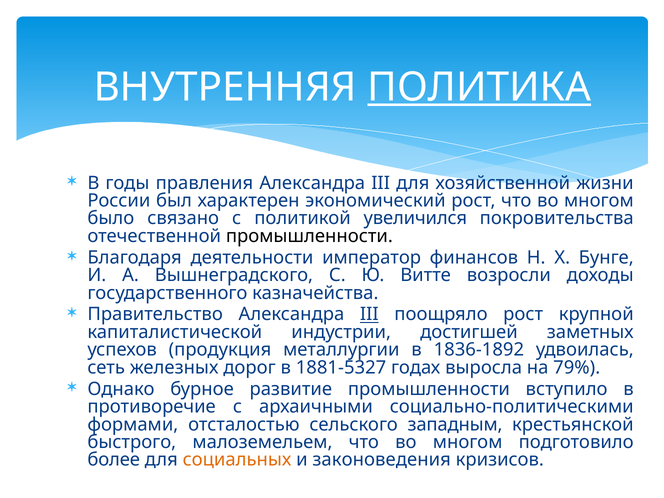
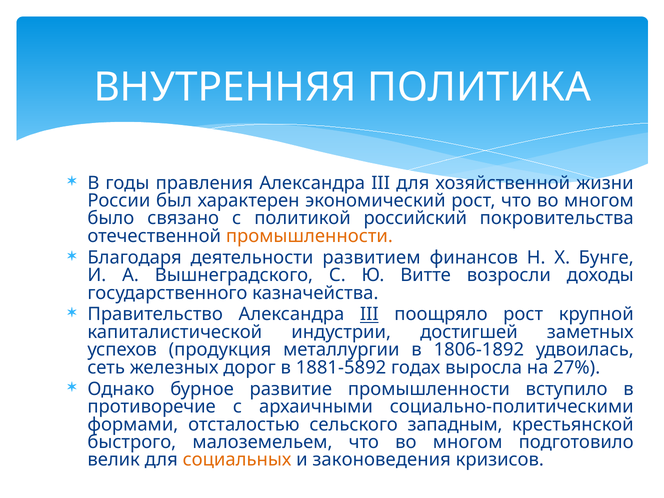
ПОЛИТИКА underline: present -> none (479, 87)
увеличился: увеличился -> российский (415, 218)
промышленности colour: black -> orange (309, 236)
император: император -> развитием (371, 258)
1836-1892: 1836-1892 -> 1806-1892 (479, 350)
1881-5327: 1881-5327 -> 1881-5892 (341, 368)
79%: 79% -> 27% (577, 368)
более: более -> велик (114, 460)
